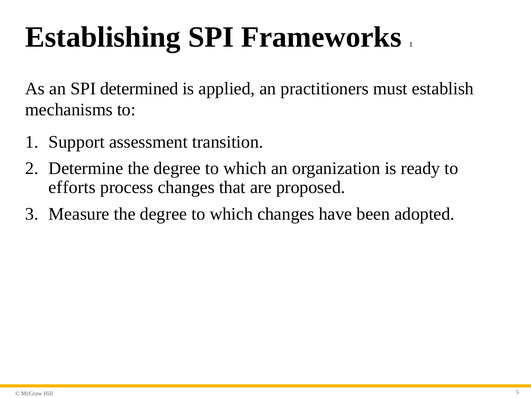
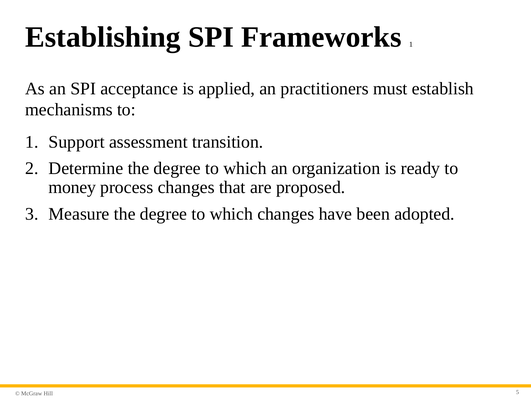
determined: determined -> acceptance (139, 89)
efforts: efforts -> money (72, 188)
